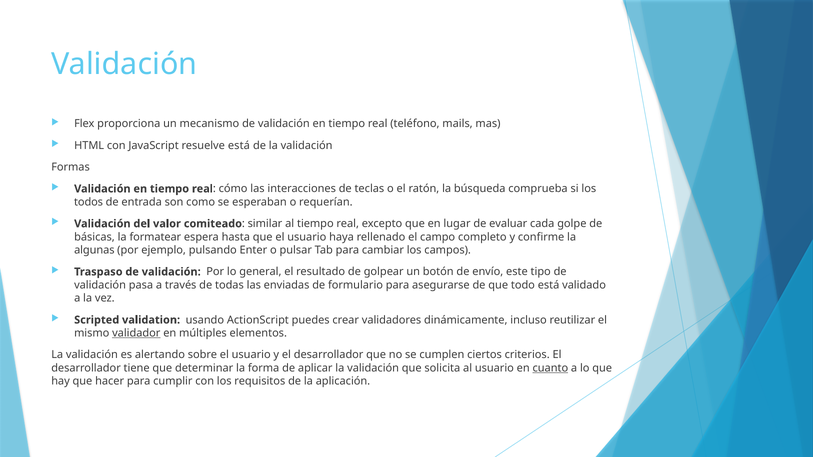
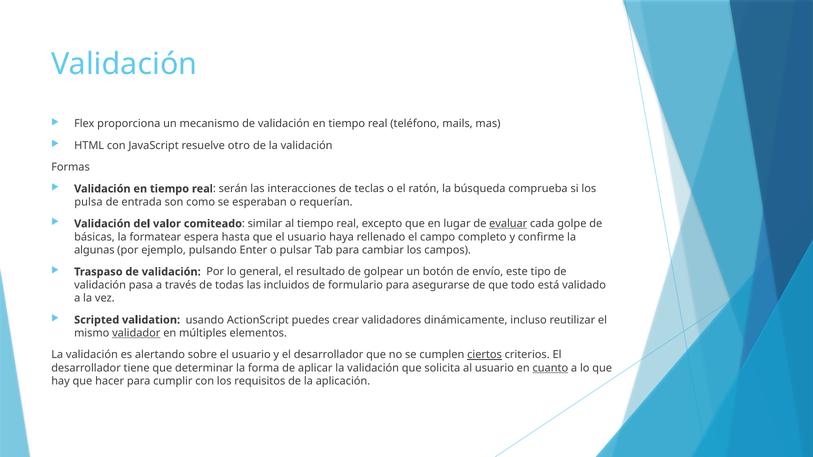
resuelve está: está -> otro (239, 145)
cómo: cómo -> serán (233, 189)
todos: todos -> pulsa (88, 202)
evaluar underline: none -> present (508, 224)
enviadas: enviadas -> incluidos (287, 285)
ciertos underline: none -> present (485, 355)
